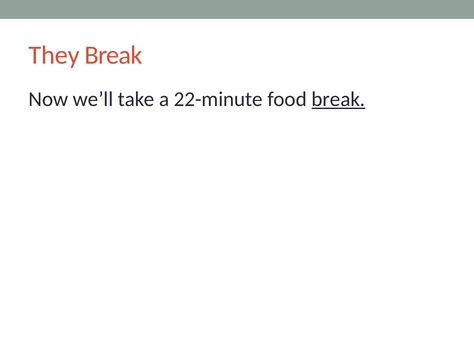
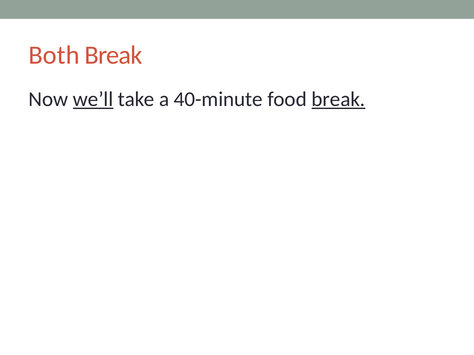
They: They -> Both (54, 55)
we’ll underline: none -> present (93, 99)
22-minute: 22-minute -> 40-minute (218, 99)
